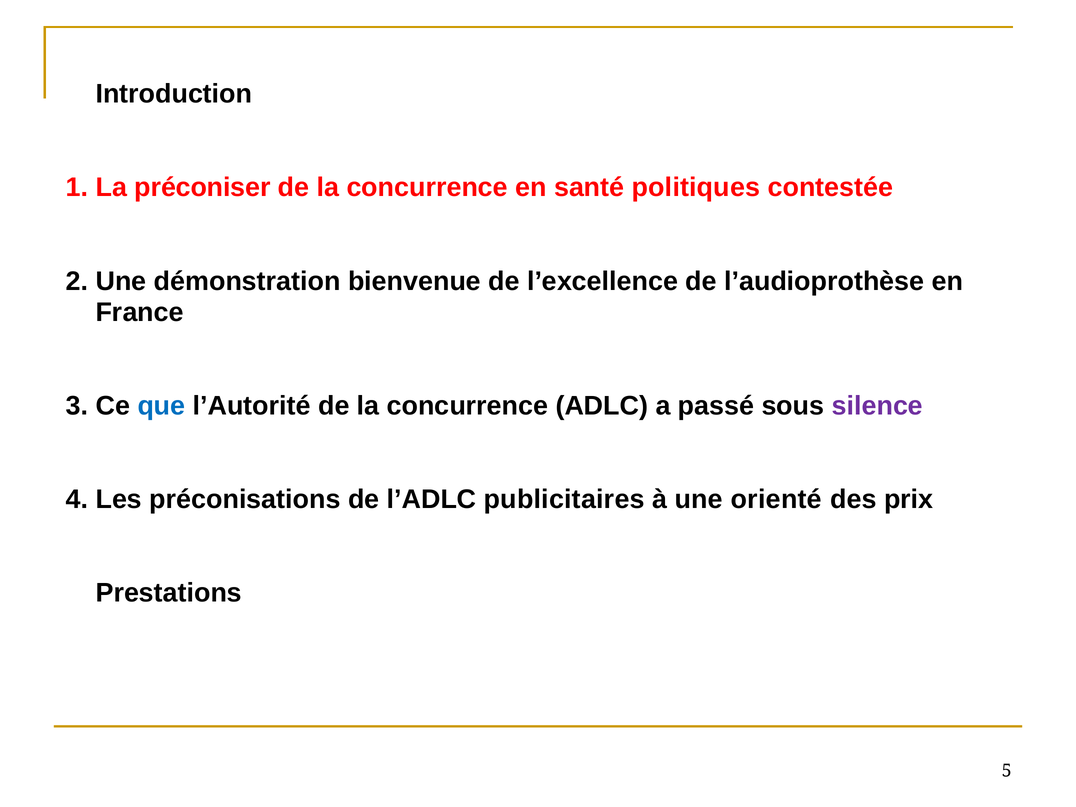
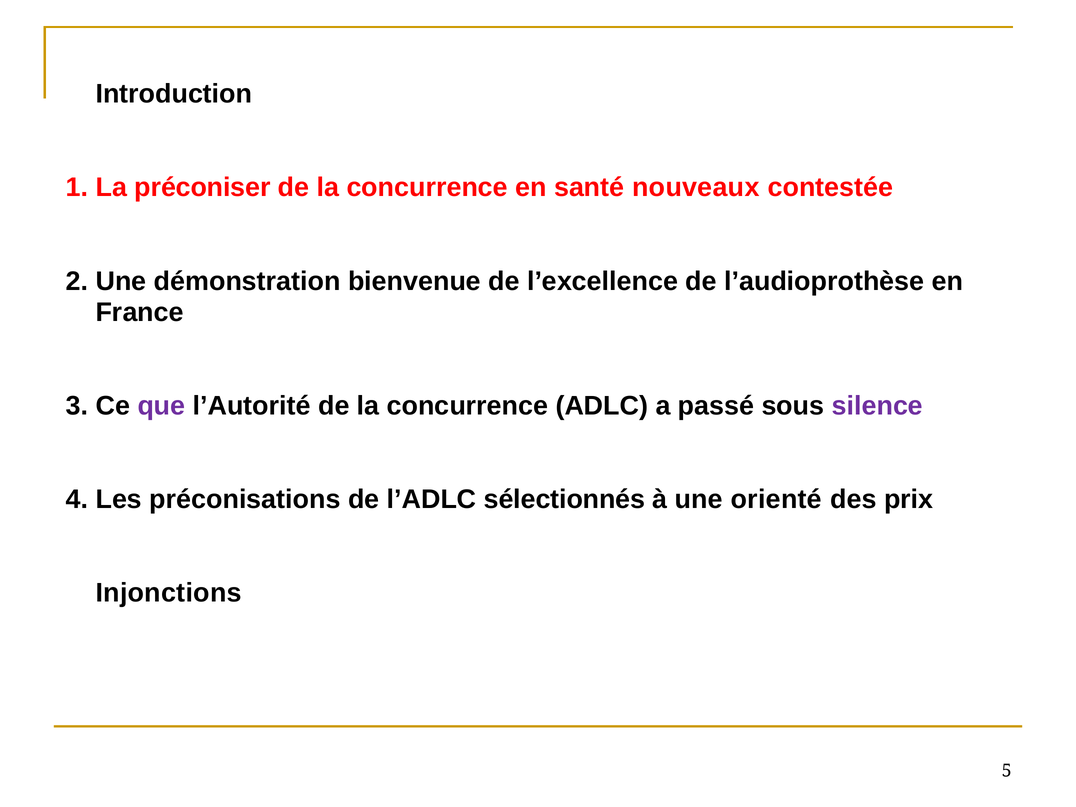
politiques: politiques -> nouveaux (696, 188)
que colour: blue -> purple (161, 406)
publicitaires: publicitaires -> sélectionnés (564, 500)
Prestations: Prestations -> Injonctions (169, 593)
